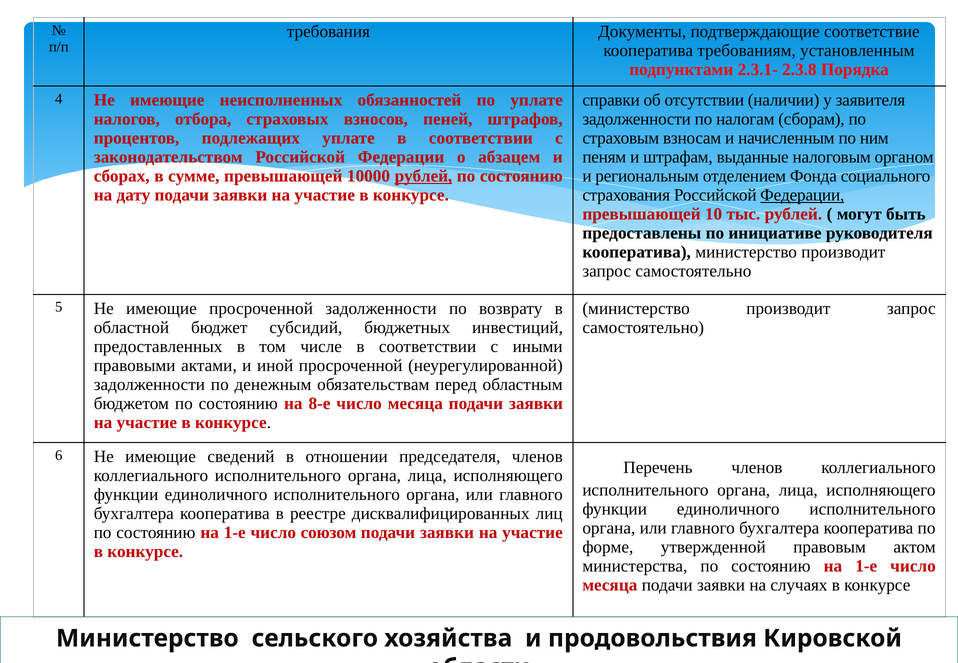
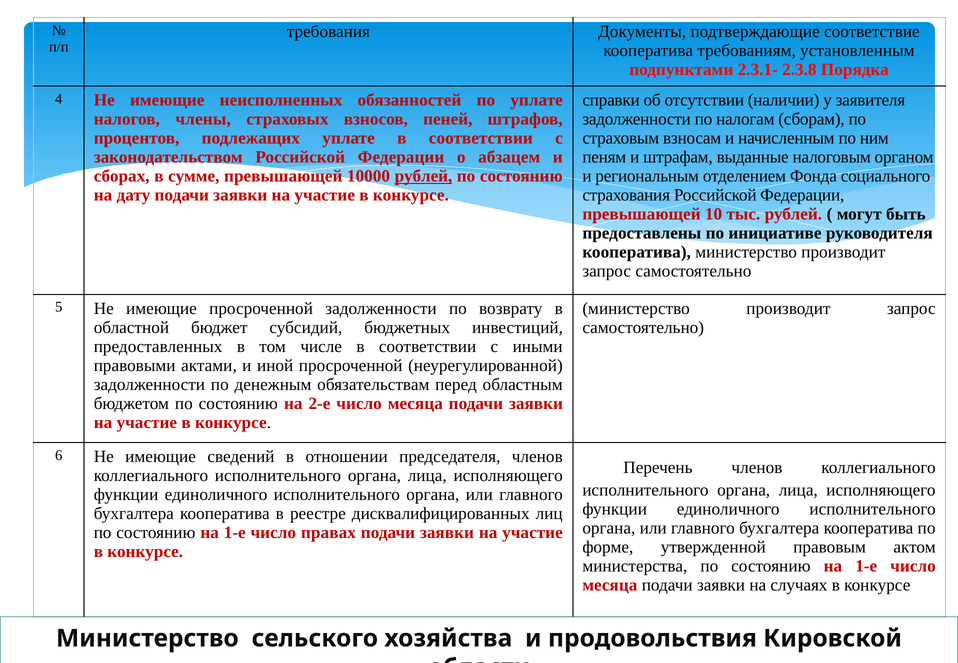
отбора: отбора -> члены (203, 119)
Федерации underline: present -> none (802, 195)
8-е: 8-е -> 2-е (319, 404)
союзом: союзом -> правах (328, 533)
